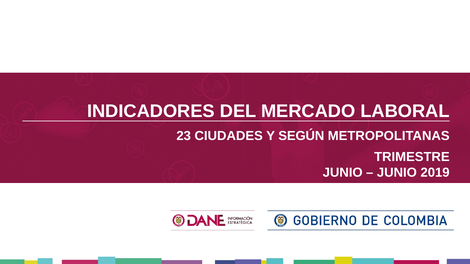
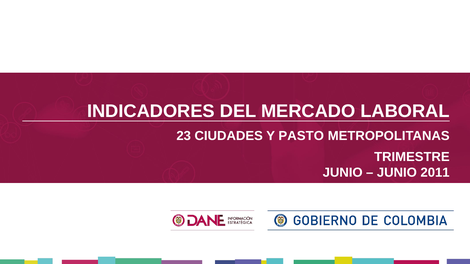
SEGÚN: SEGÚN -> PASTO (301, 136)
2019: 2019 -> 2011 (435, 173)
